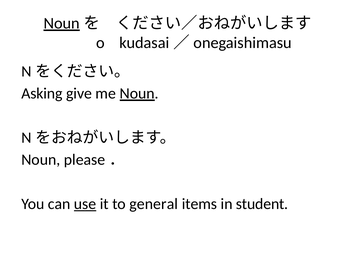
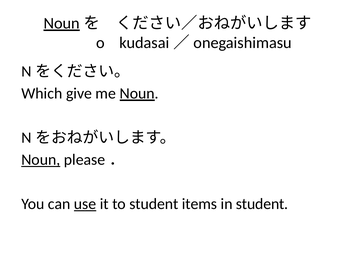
Asking: Asking -> Which (42, 94)
Noun underline: none -> present (41, 160)
to general: general -> student (154, 204)
